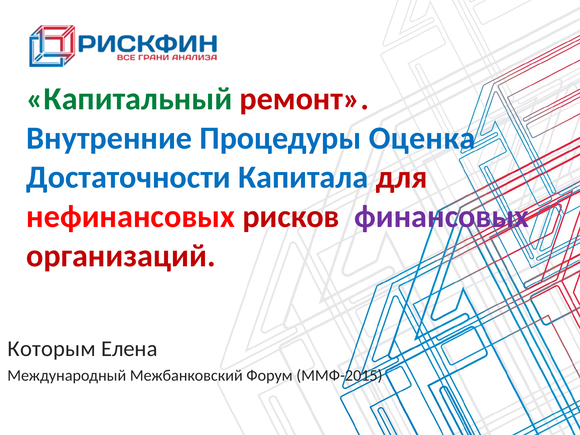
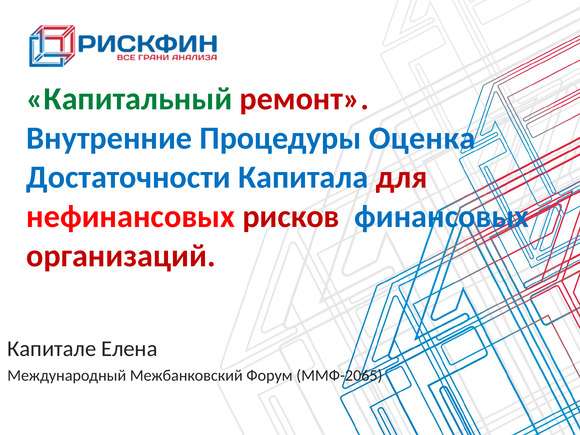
финансовых colour: purple -> blue (442, 217)
Которым: Которым -> Капитале (52, 349)
ММФ-2015: ММФ-2015 -> ММФ-2065 (339, 375)
